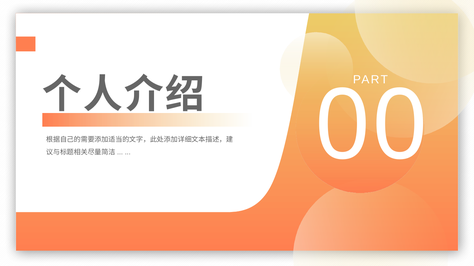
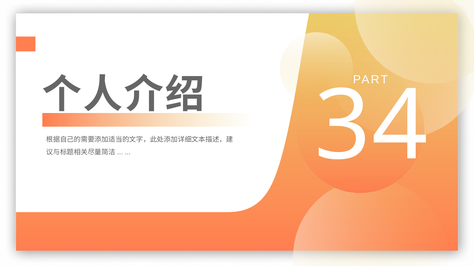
00: 00 -> 34 (371, 126)
